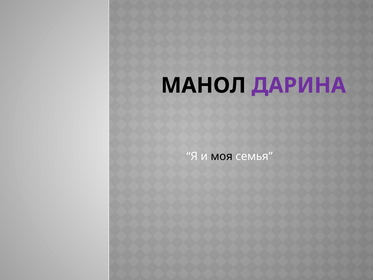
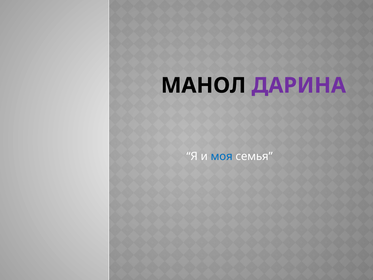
моя colour: black -> blue (222, 156)
